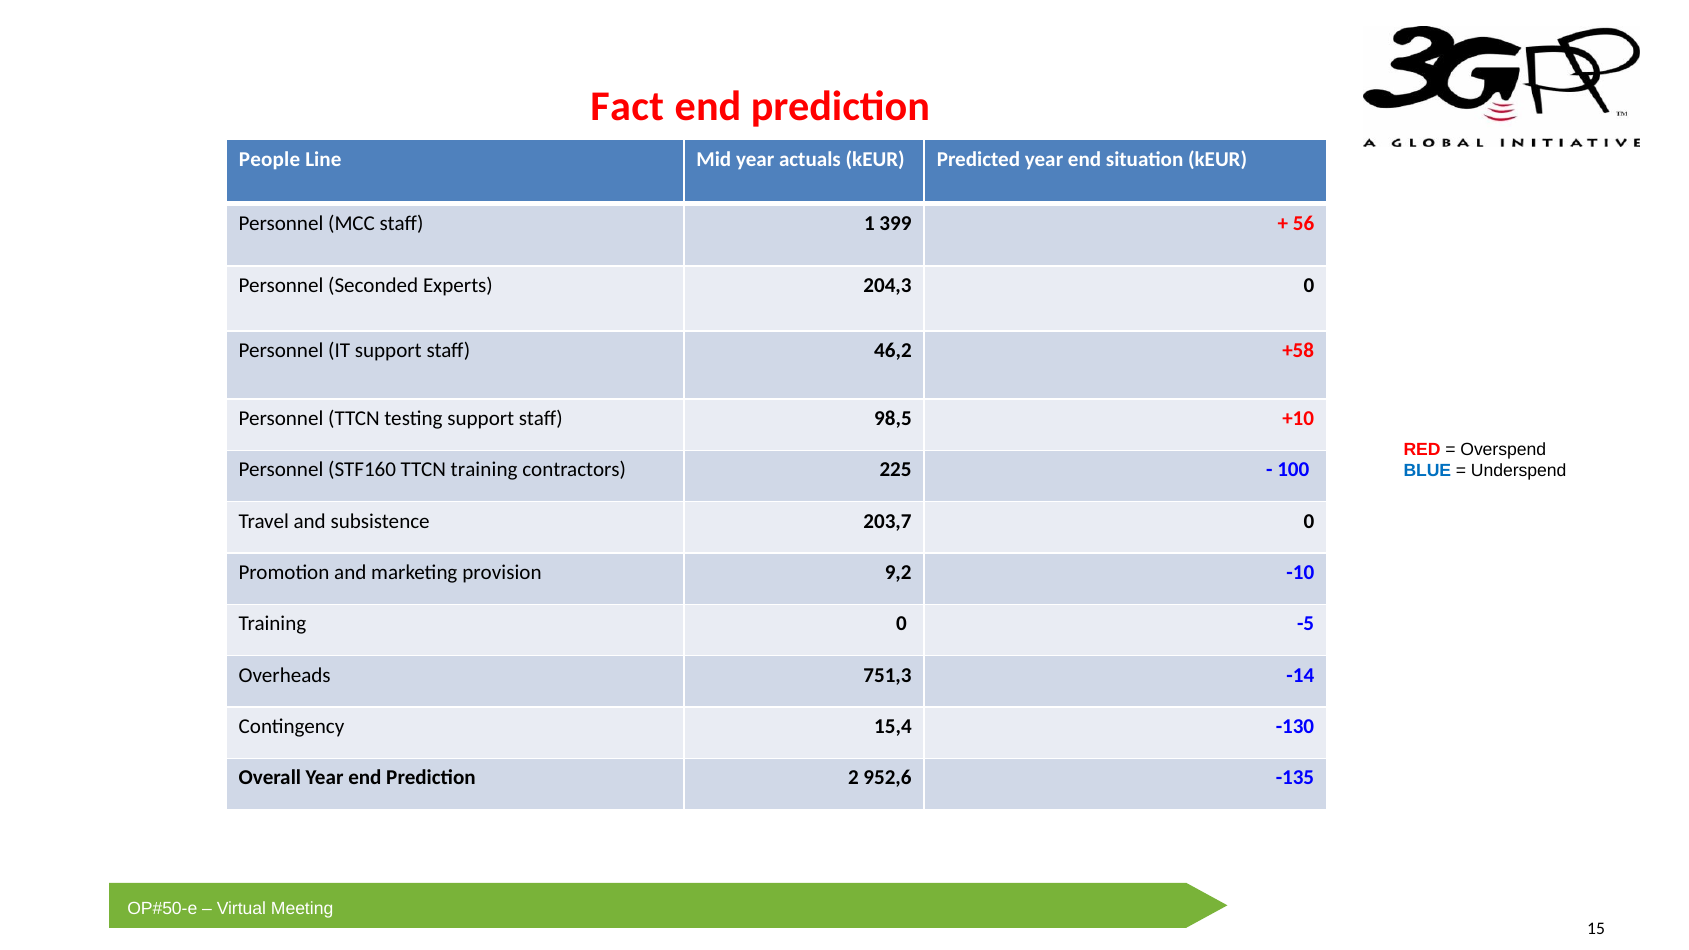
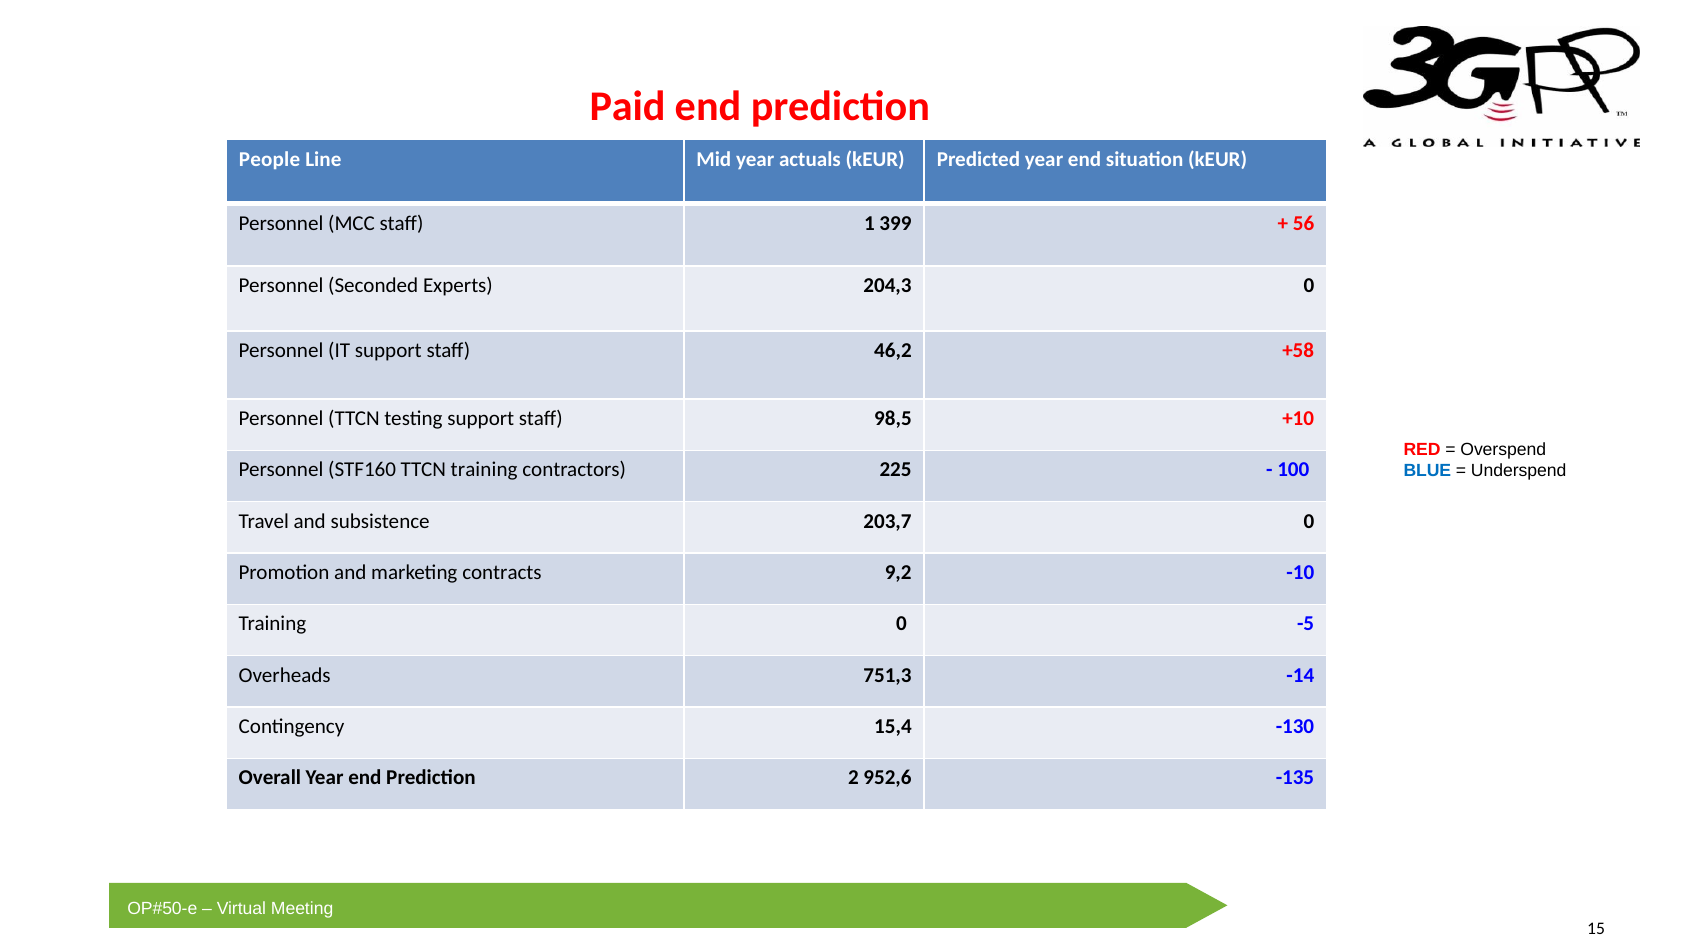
Fact: Fact -> Paid (628, 107)
provision: provision -> contracts (502, 572)
